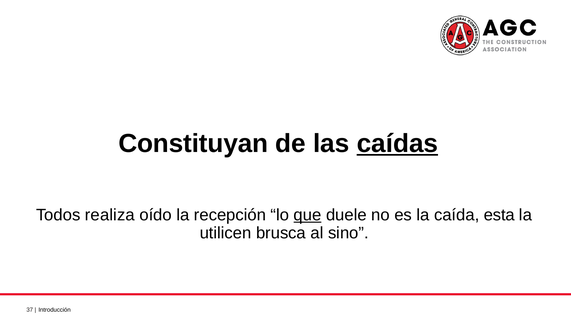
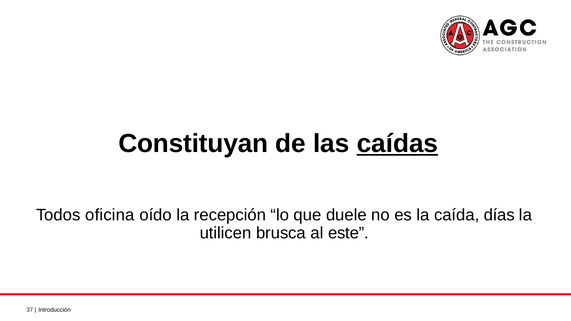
realiza: realiza -> oficina (110, 215)
que underline: present -> none (308, 215)
esta: esta -> días (499, 215)
sino: sino -> este (348, 233)
